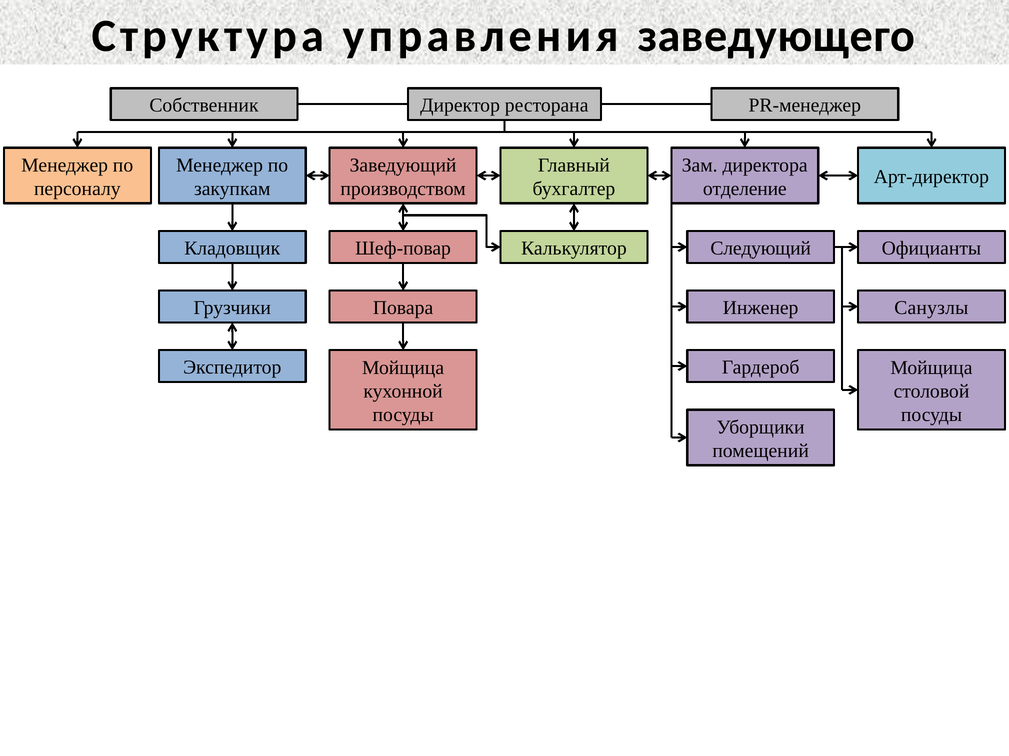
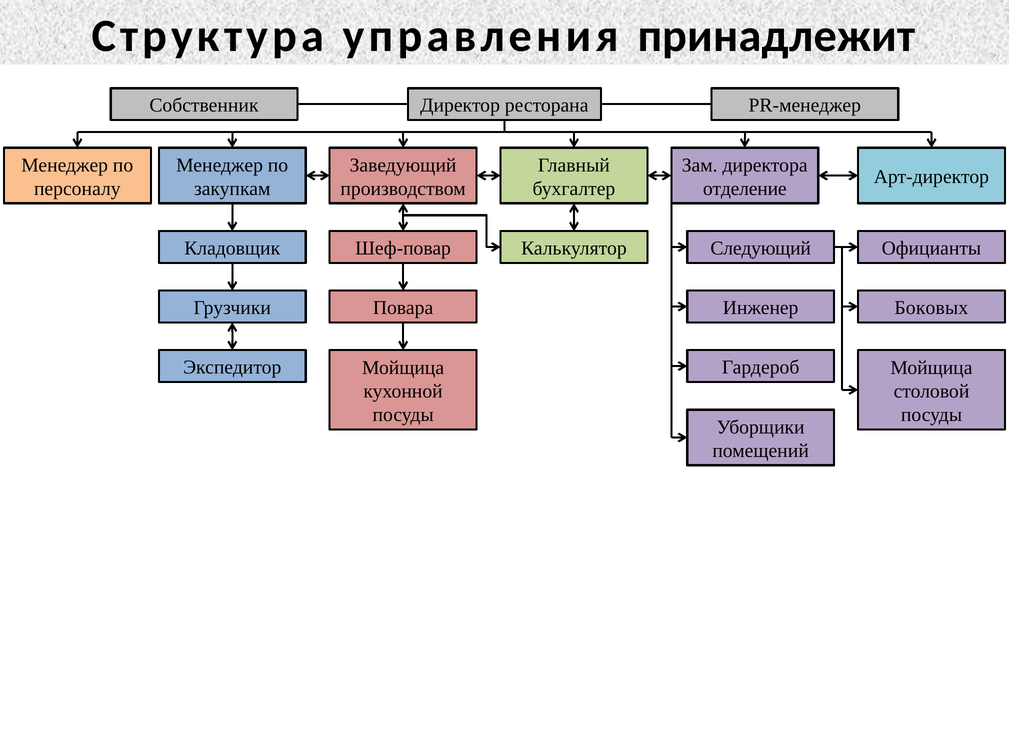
заведующего: заведующего -> принадлежит (776, 36)
Санузлы: Санузлы -> Боковых (931, 308)
